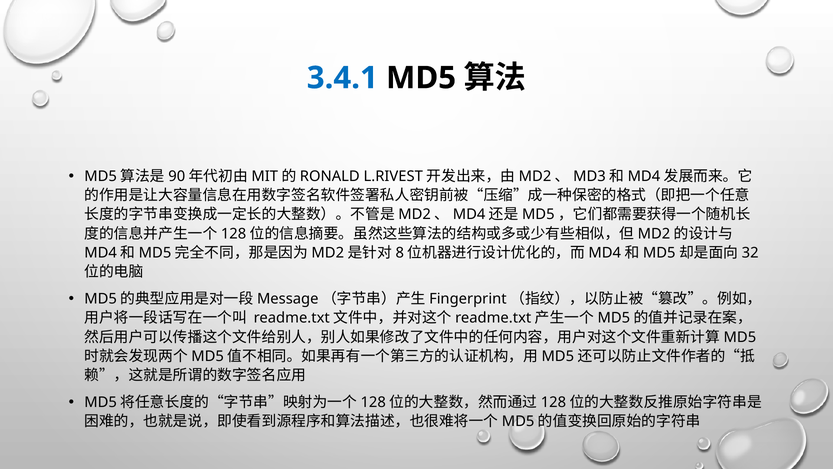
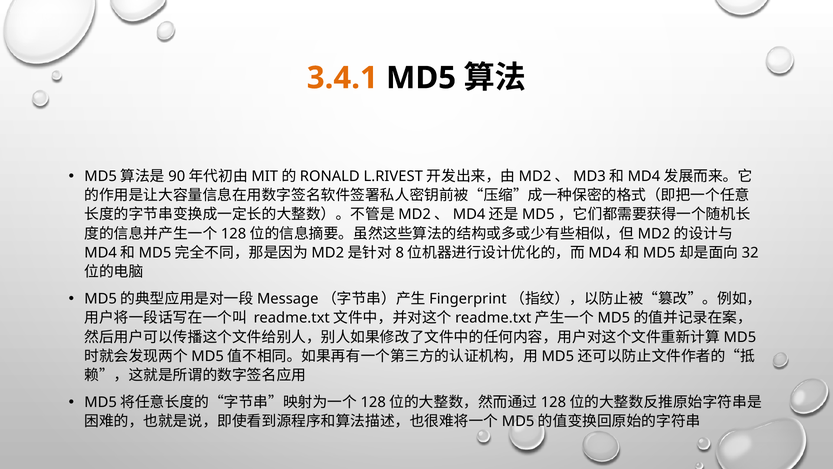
3.4.1 colour: blue -> orange (342, 78)
